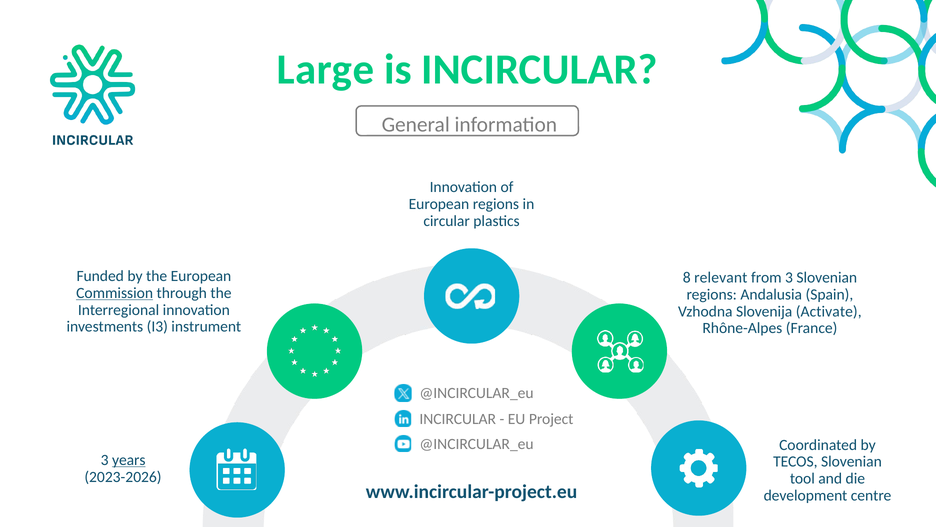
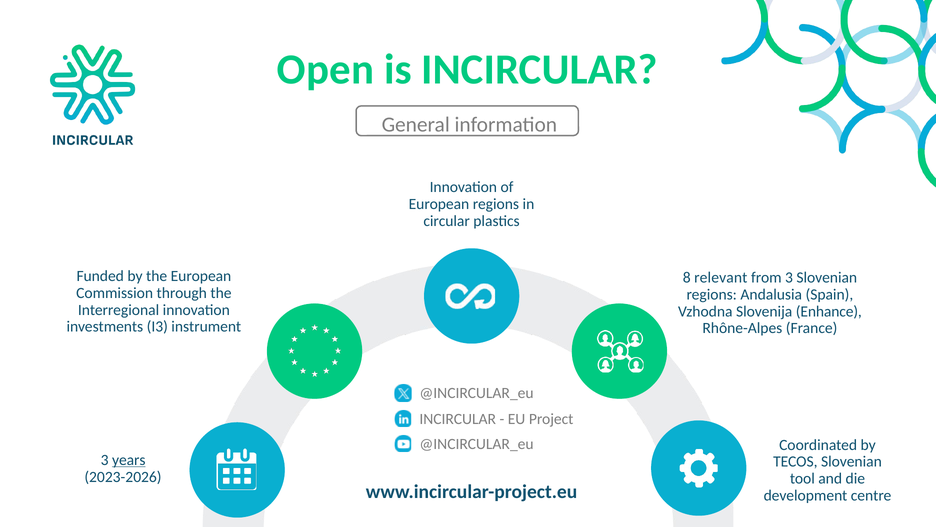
Large: Large -> Open (325, 70)
Commission underline: present -> none (115, 293)
Activate: Activate -> Enhance (829, 311)
